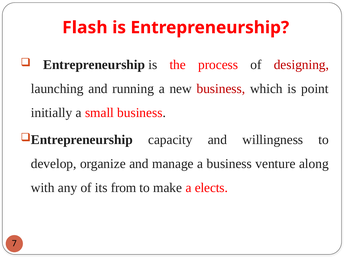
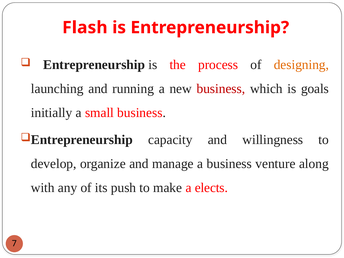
designing colour: red -> orange (301, 65)
point: point -> goals (315, 89)
from: from -> push (124, 188)
